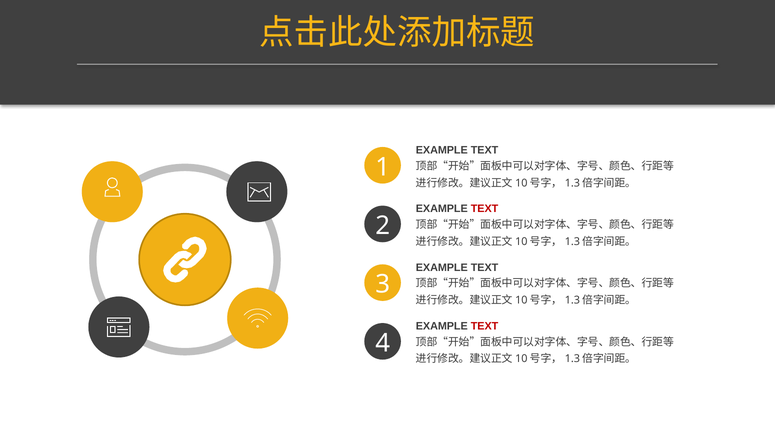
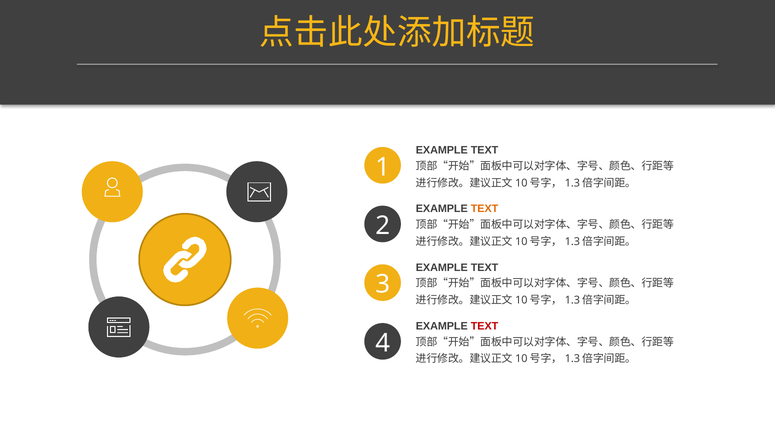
TEXT colour: red -> orange (485, 209)
